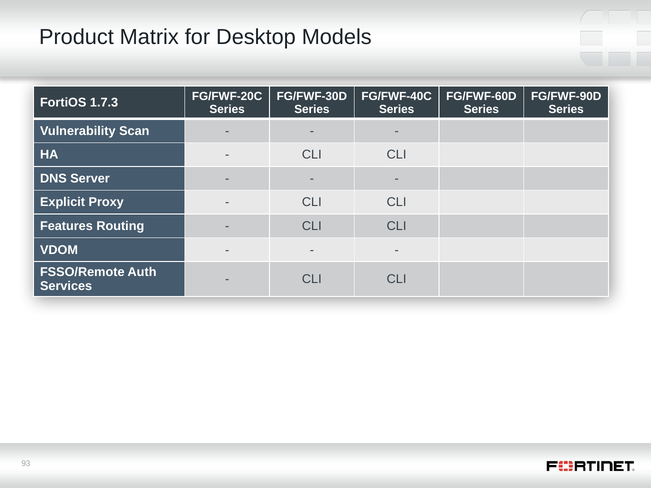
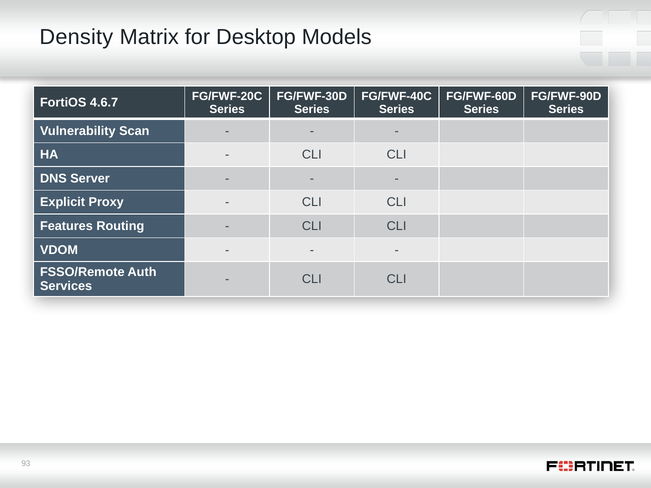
Product: Product -> Density (76, 37)
1.7.3: 1.7.3 -> 4.6.7 (104, 103)
